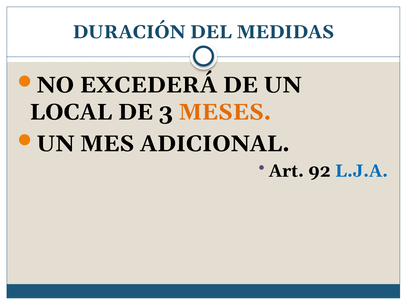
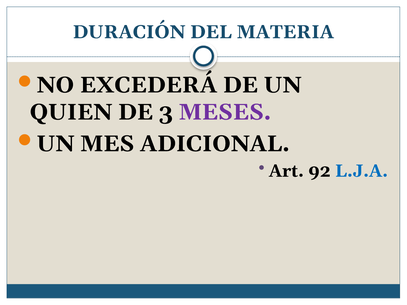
MEDIDAS: MEDIDAS -> MATERIA (285, 32)
LOCAL: LOCAL -> QUIEN (71, 112)
MESES colour: orange -> purple (225, 112)
